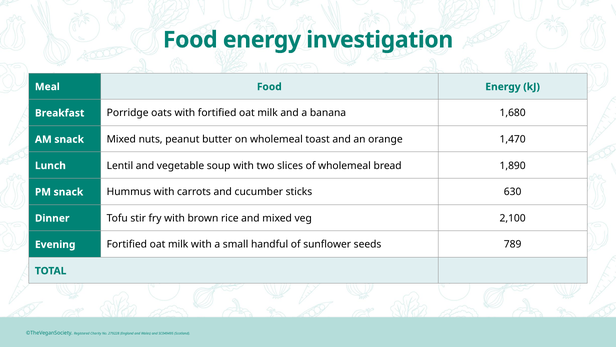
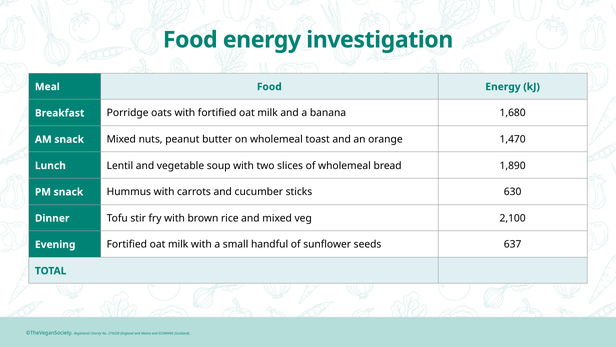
789: 789 -> 637 (513, 244)
